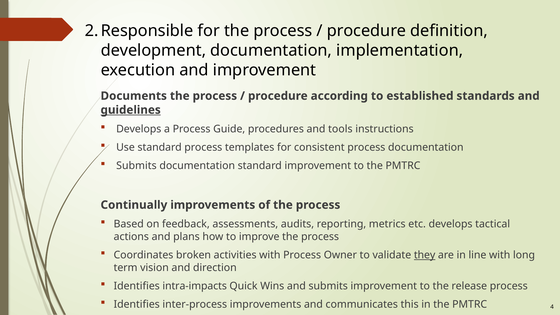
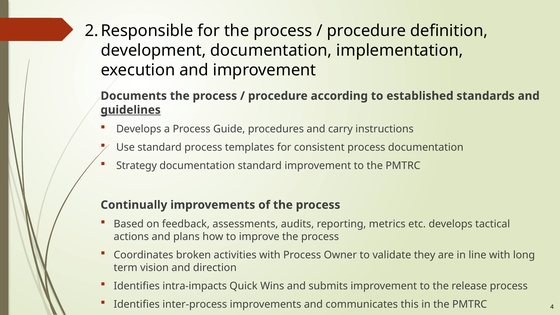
tools: tools -> carry (340, 129)
Submits: Submits -> Strategy (137, 166)
they underline: present -> none (425, 255)
